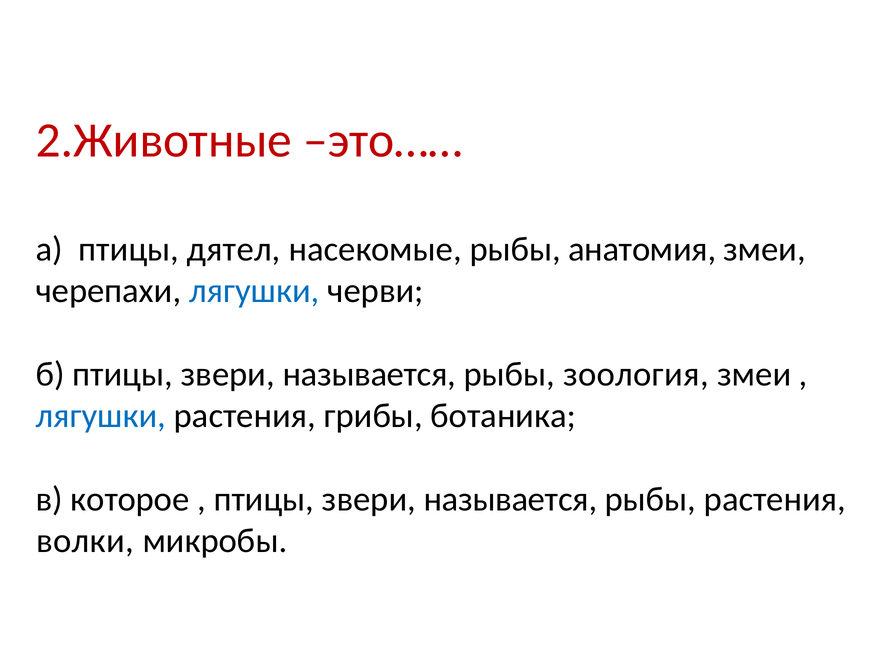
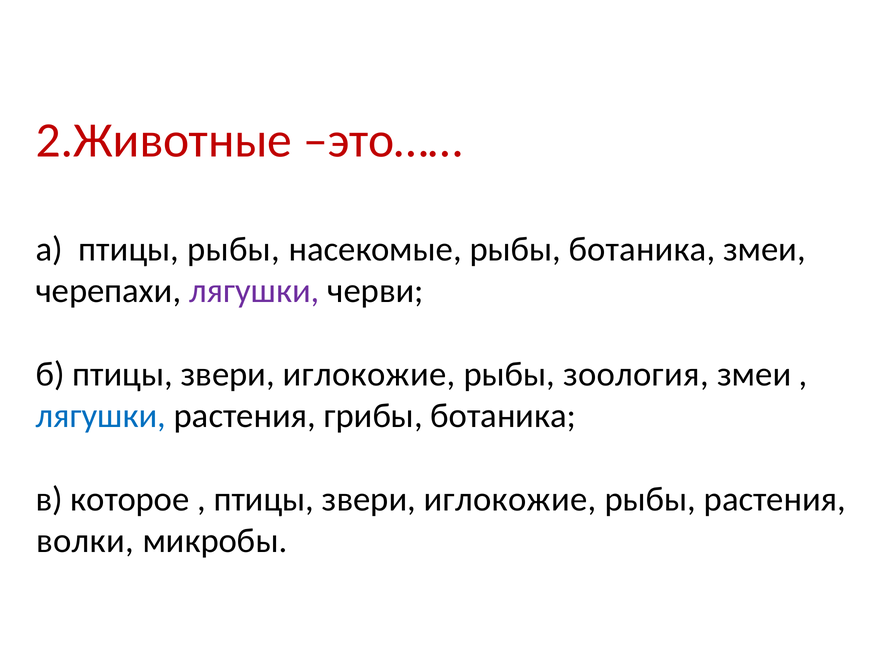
птицы дятел: дятел -> рыбы (234, 249)
рыбы анатомия: анатомия -> ботаника (642, 249)
лягушки colour: blue -> purple (254, 291)
б птицы звери называется: называется -> иглокожие (369, 374)
называется: называется -> иглокожие (510, 499)
